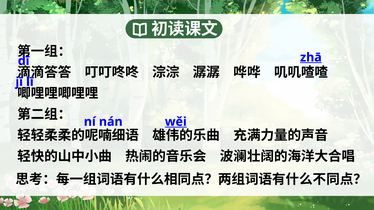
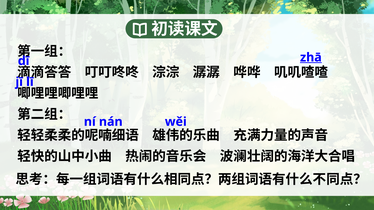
wěi underline: present -> none (176, 122)
